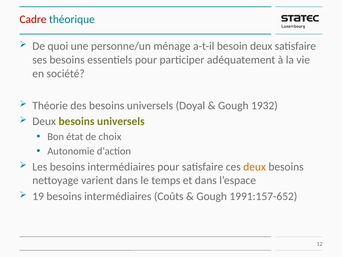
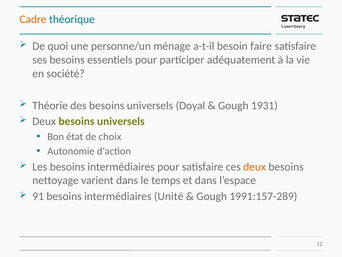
Cadre colour: red -> orange (33, 19)
besoin deux: deux -> faire (261, 46)
1932: 1932 -> 1931 (264, 105)
19: 19 -> 91 (38, 196)
Coûts: Coûts -> Unité (169, 196)
1991:157-652: 1991:157-652 -> 1991:157-289 (263, 196)
